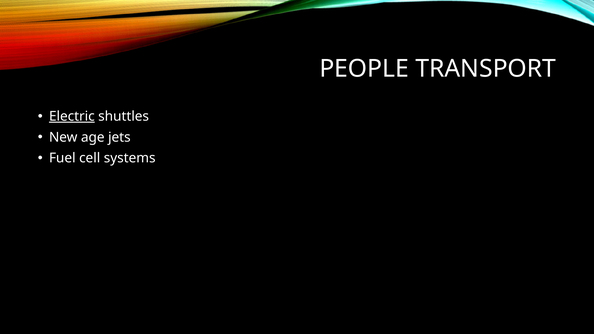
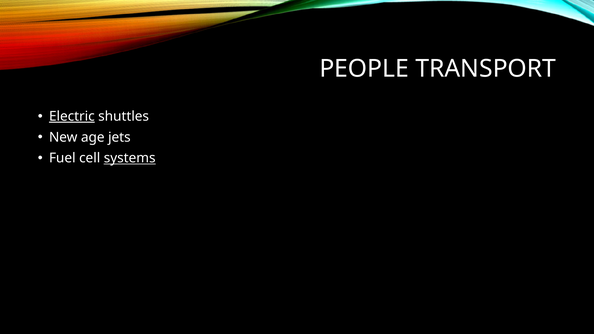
systems underline: none -> present (130, 158)
